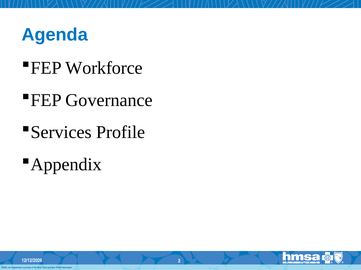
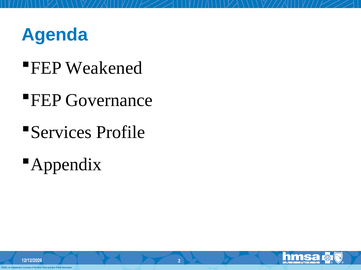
Workforce: Workforce -> Weakened (104, 68)
